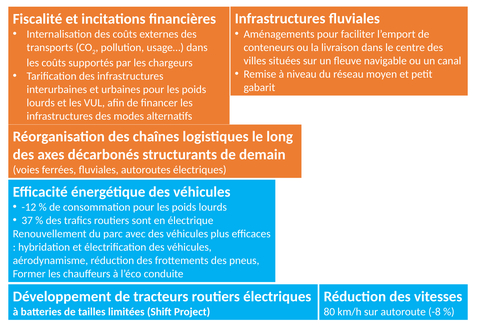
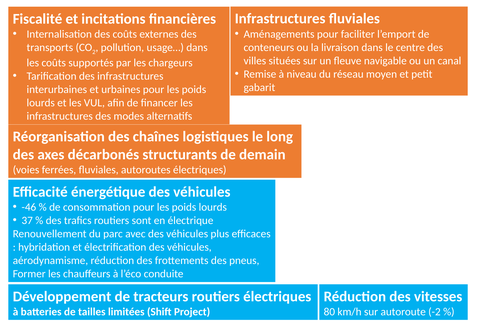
-12: -12 -> -46 (29, 207)
-8: -8 -> -2 (434, 312)
